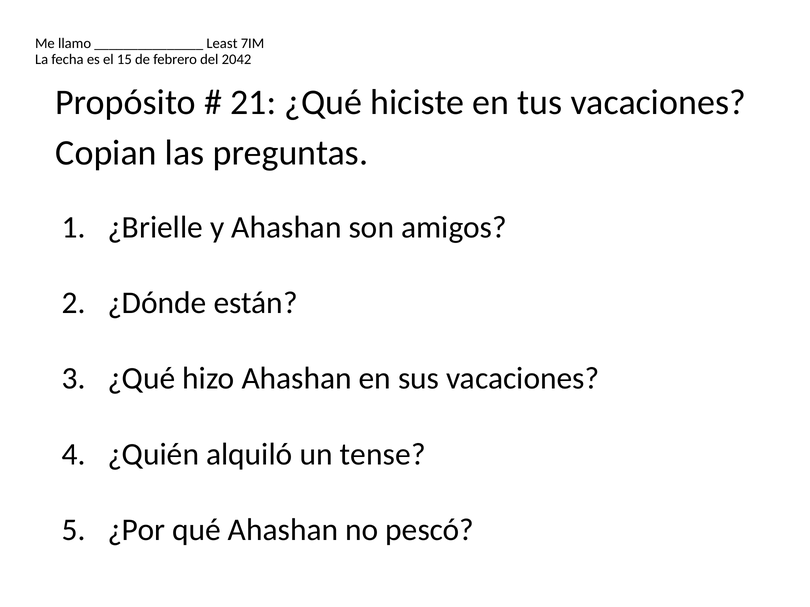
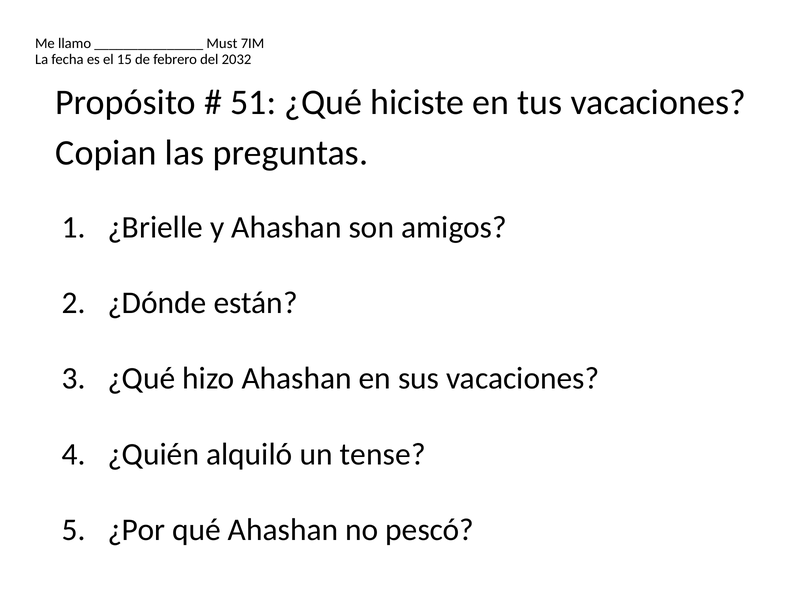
Least: Least -> Must (222, 44)
2042: 2042 -> 2032 (237, 59)
21: 21 -> 51 (253, 102)
